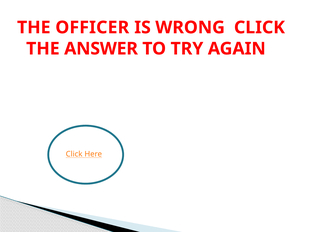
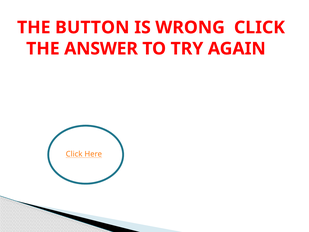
OFFICER: OFFICER -> BUTTON (92, 27)
